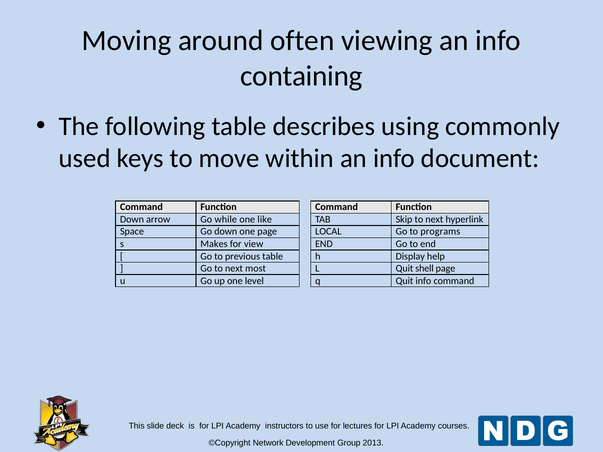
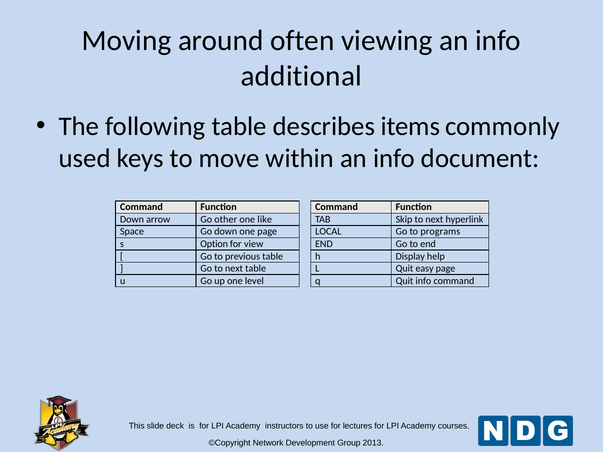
containing: containing -> additional (301, 76)
using: using -> items (410, 126)
while: while -> other (226, 220)
Makes: Makes -> Option (214, 244)
next most: most -> table (256, 269)
shell: shell -> easy (425, 269)
